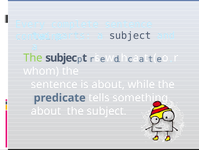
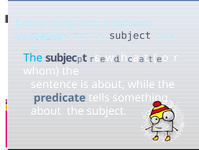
The colour: light green -> light blue (33, 58)
